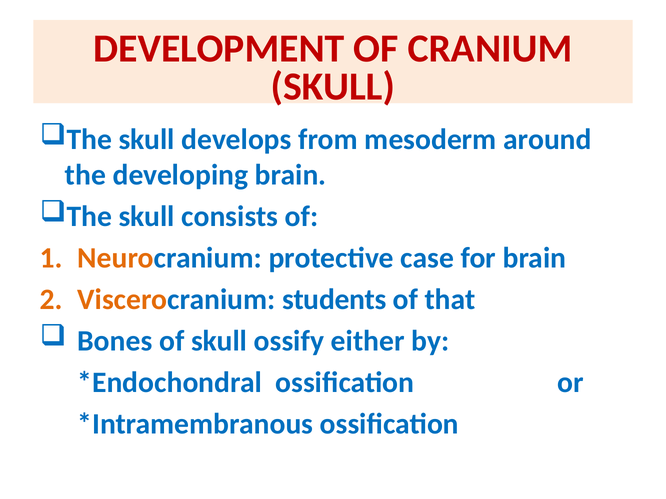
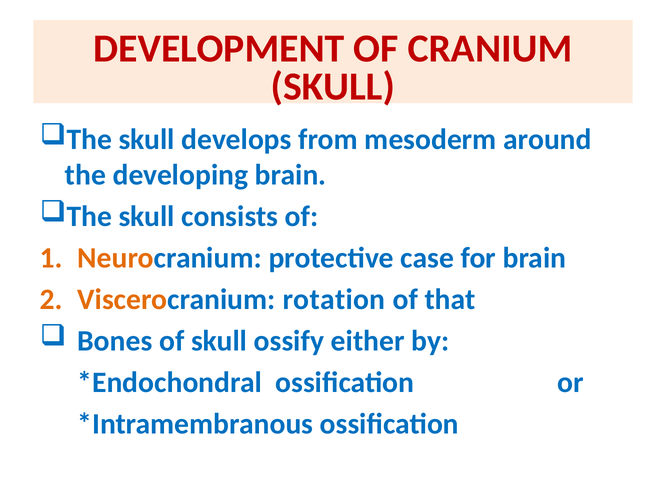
students: students -> rotation (334, 300)
